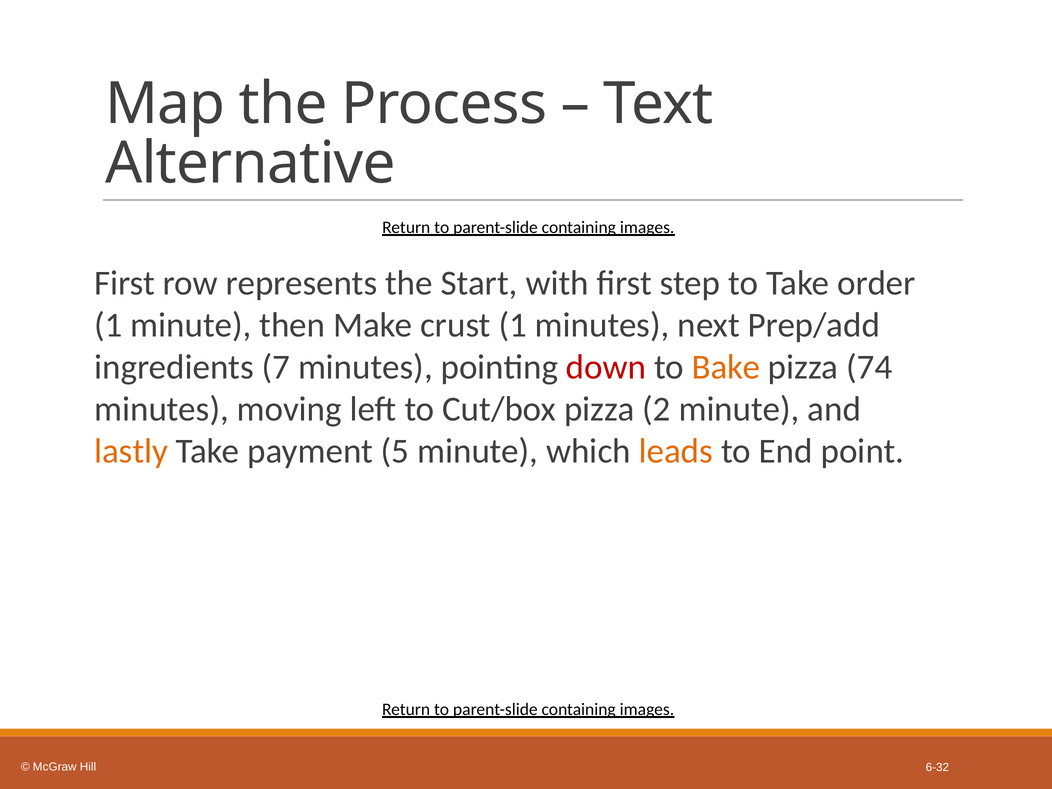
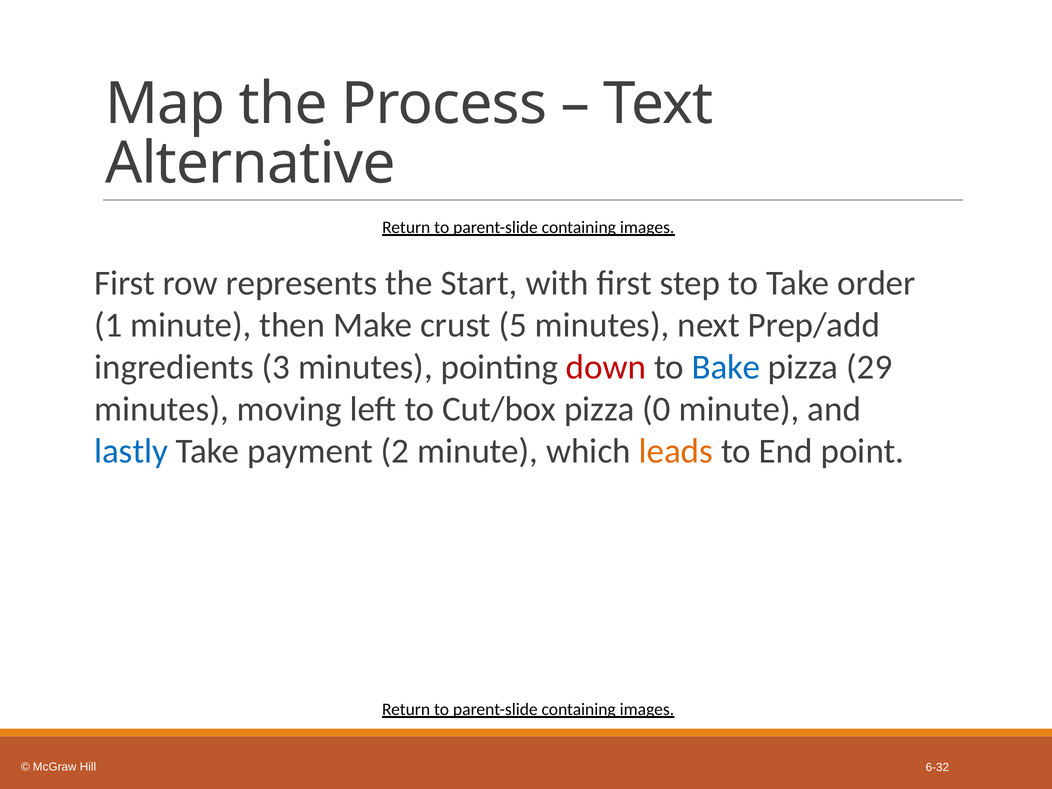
crust 1: 1 -> 5 (513, 325)
7: 7 -> 3 (276, 367)
Bake colour: orange -> blue (726, 367)
74: 74 -> 29 (869, 367)
2: 2 -> 0 (656, 409)
lastly colour: orange -> blue (131, 451)
5: 5 -> 2 (395, 451)
